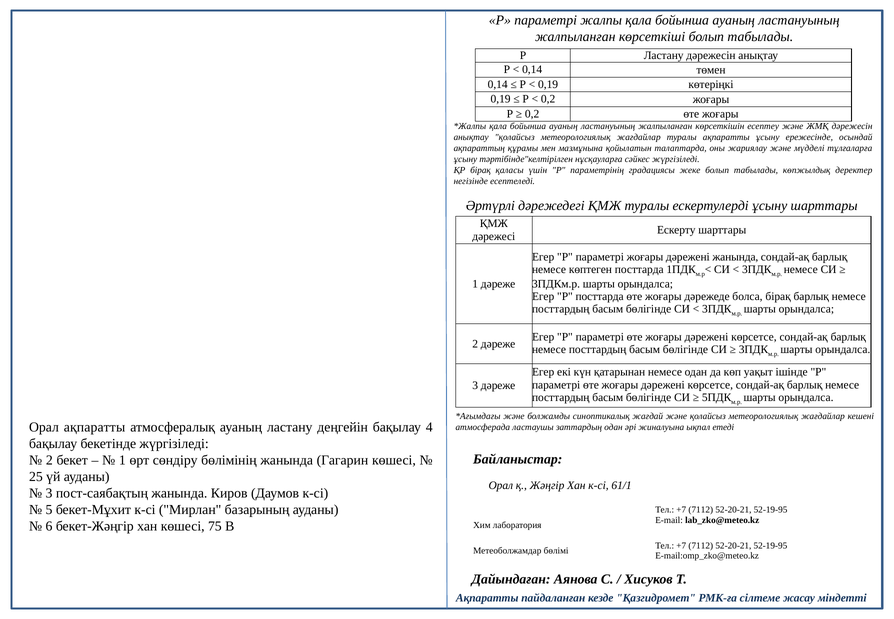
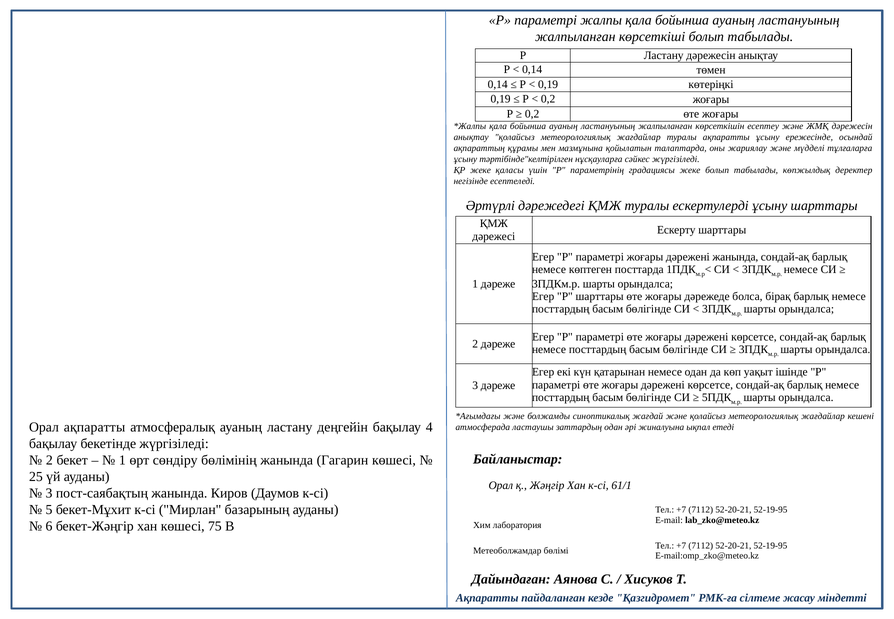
ҚР бірақ: бірақ -> жеке (481, 170)
P посттарда: посттарда -> шарттары (600, 296)
